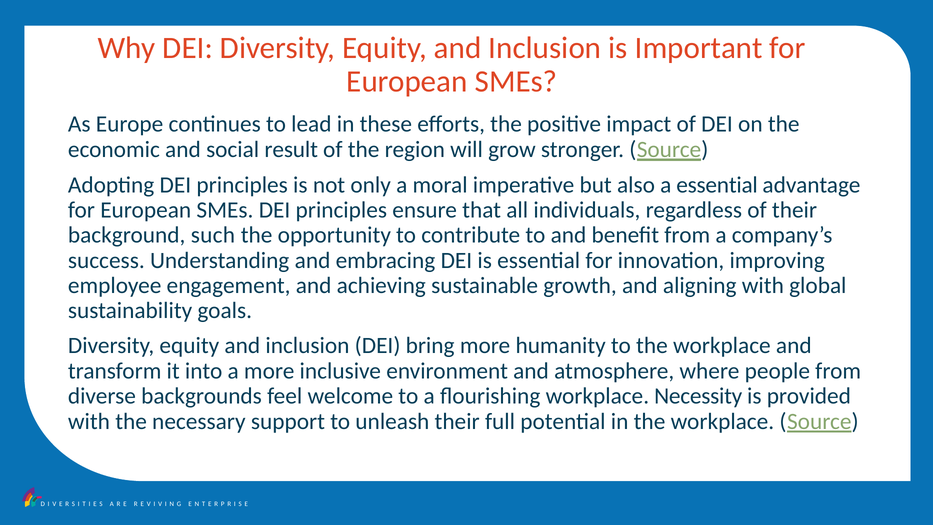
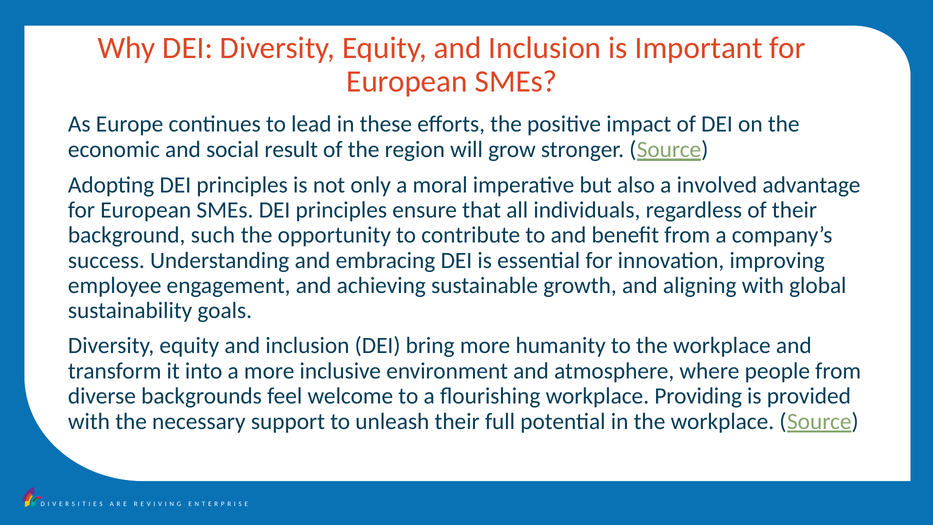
a essential: essential -> involved (717, 185)
Necessity: Necessity -> Providing (698, 396)
